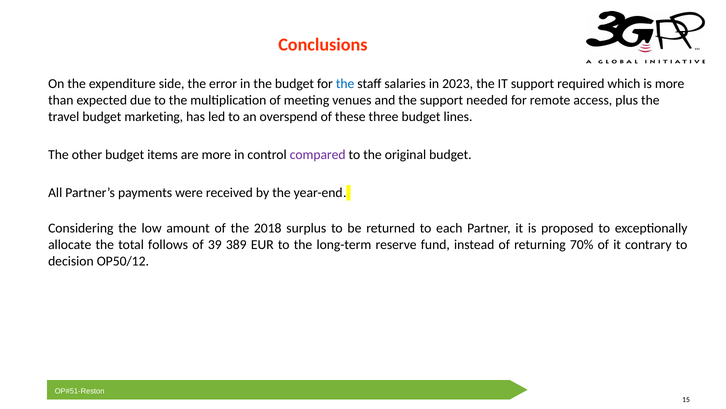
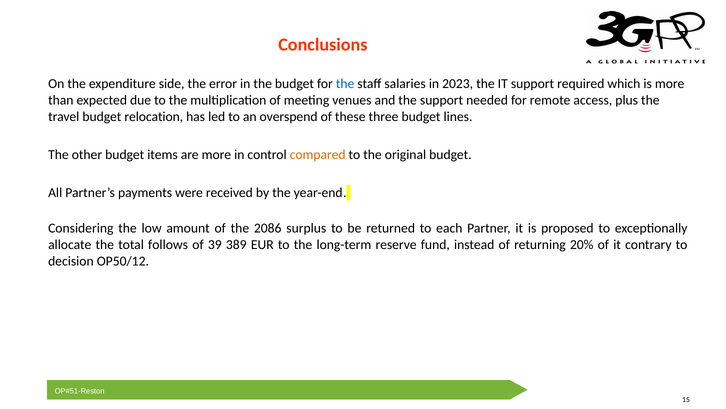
marketing: marketing -> relocation (154, 116)
compared colour: purple -> orange (318, 155)
2018: 2018 -> 2086 (268, 228)
70%: 70% -> 20% (582, 244)
